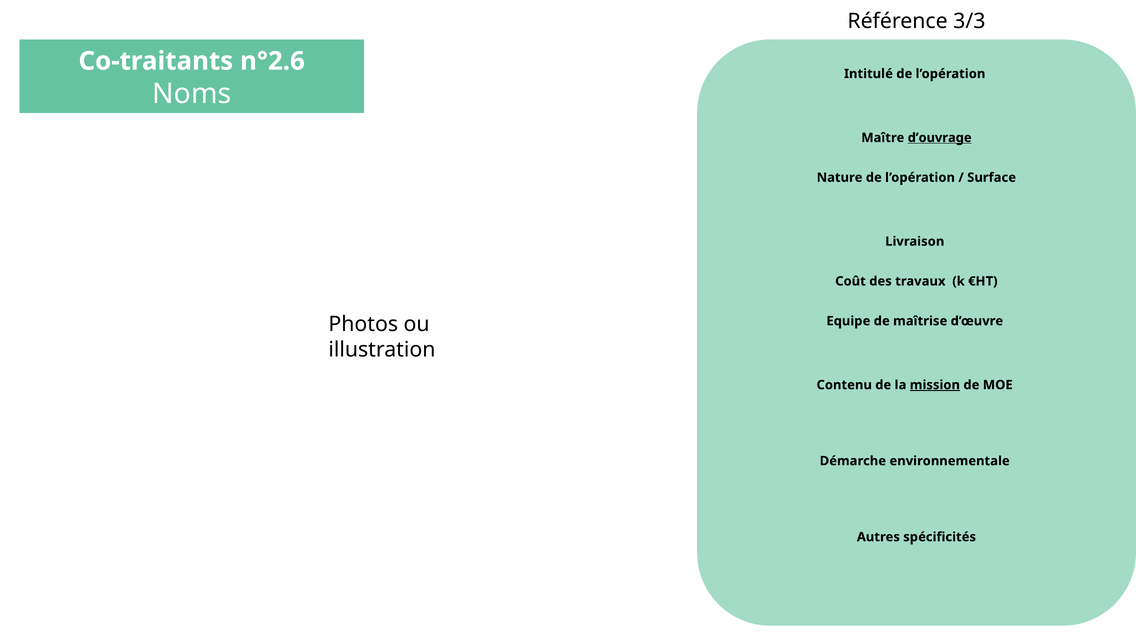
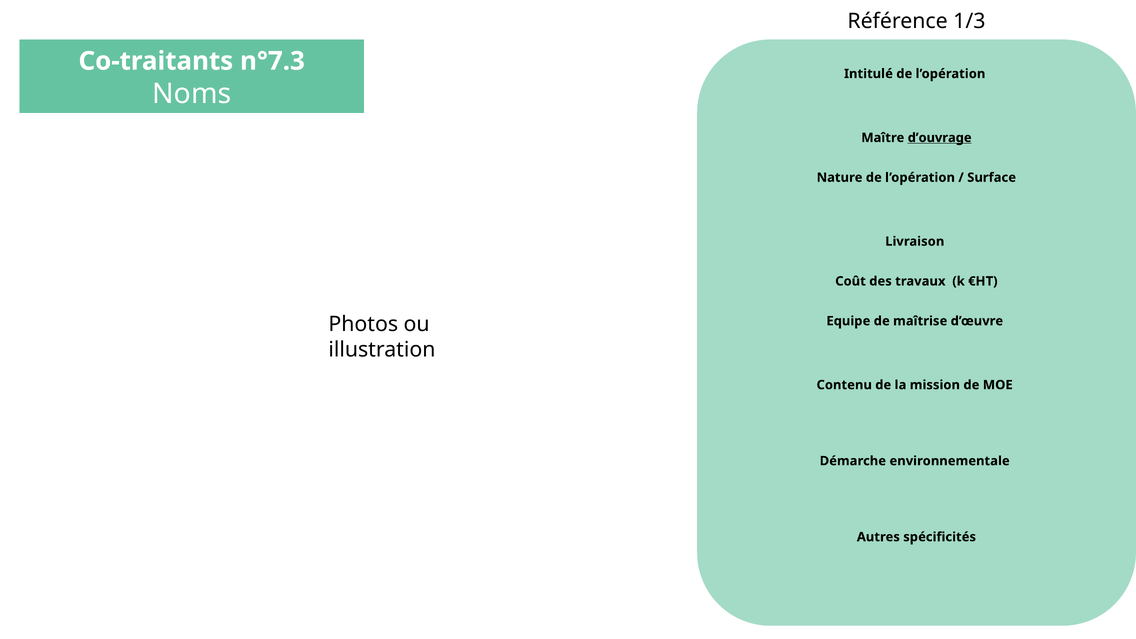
3/3: 3/3 -> 1/3 (969, 21)
n°2.6: n°2.6 -> n°7.3 (272, 61)
mission underline: present -> none (935, 385)
